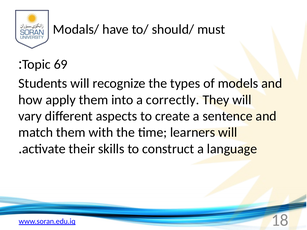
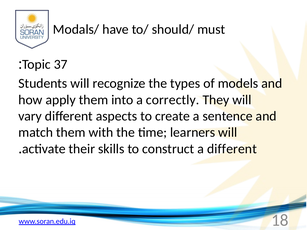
69: 69 -> 37 (61, 64)
a language: language -> different (232, 149)
